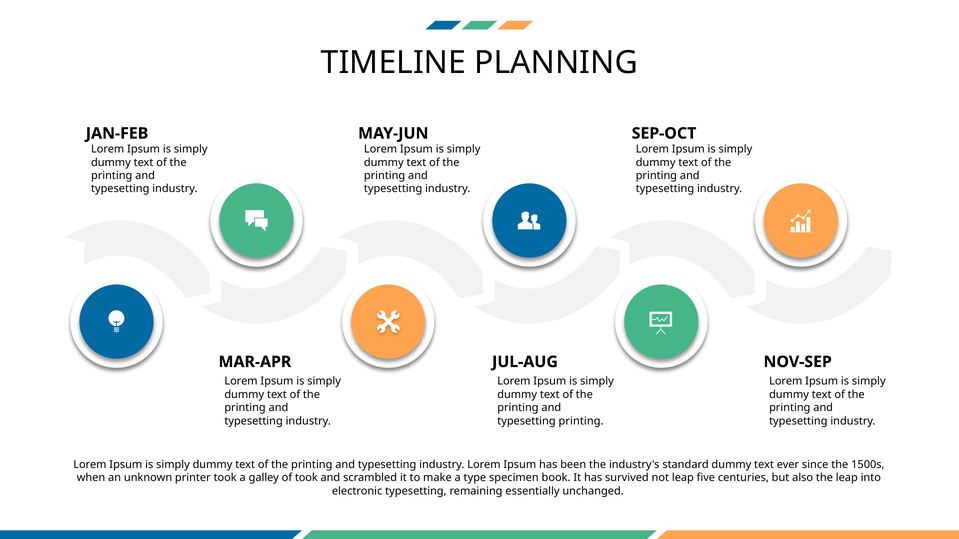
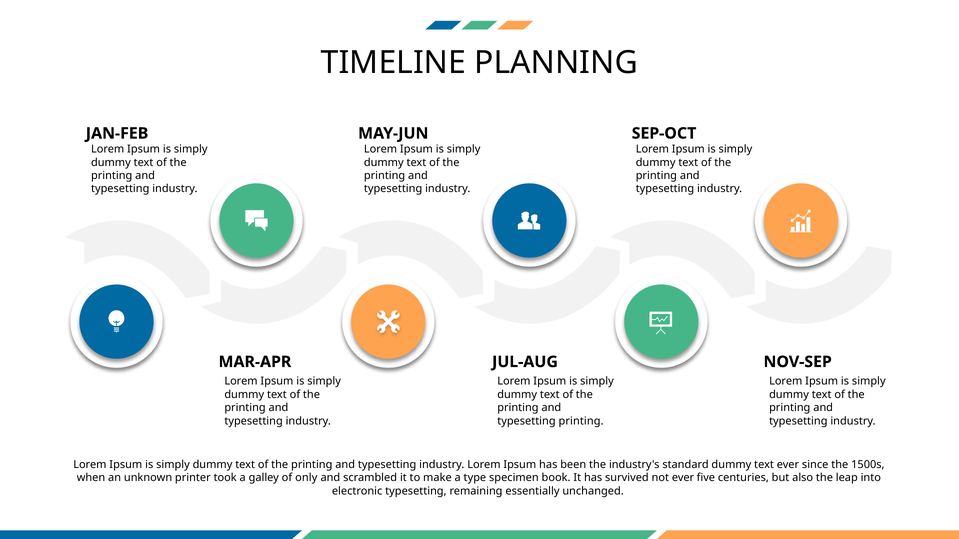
of took: took -> only (306, 478)
not leap: leap -> ever (683, 478)
